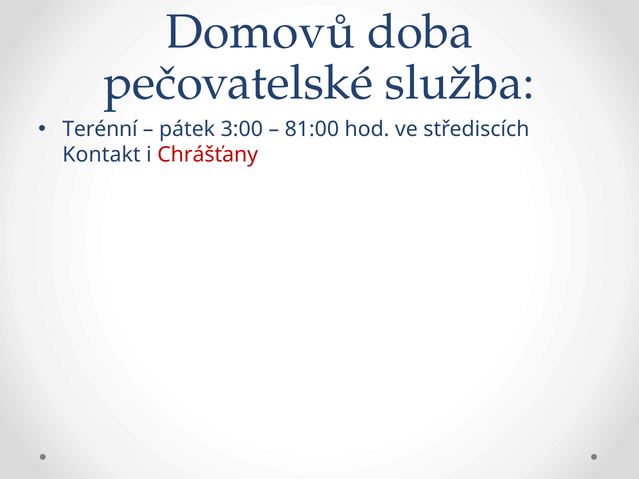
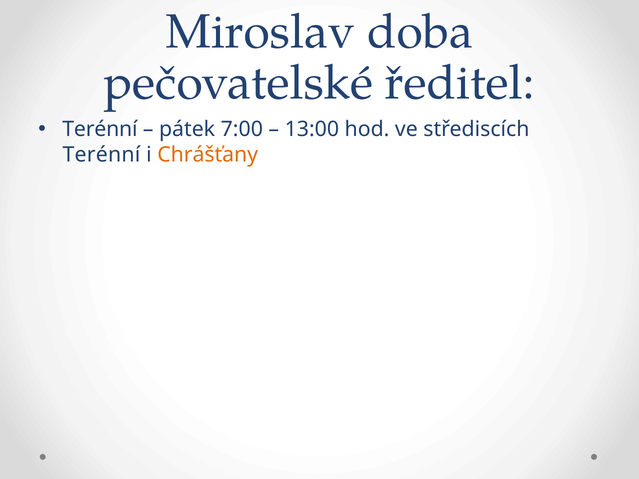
Domovů: Domovů -> Miroslav (260, 32)
služba: služba -> ředitel (460, 83)
3:00: 3:00 -> 7:00 (242, 129)
81:00: 81:00 -> 13:00 (312, 129)
Kontakt: Kontakt -> Terénní (101, 155)
Chrášťany colour: red -> orange (208, 155)
